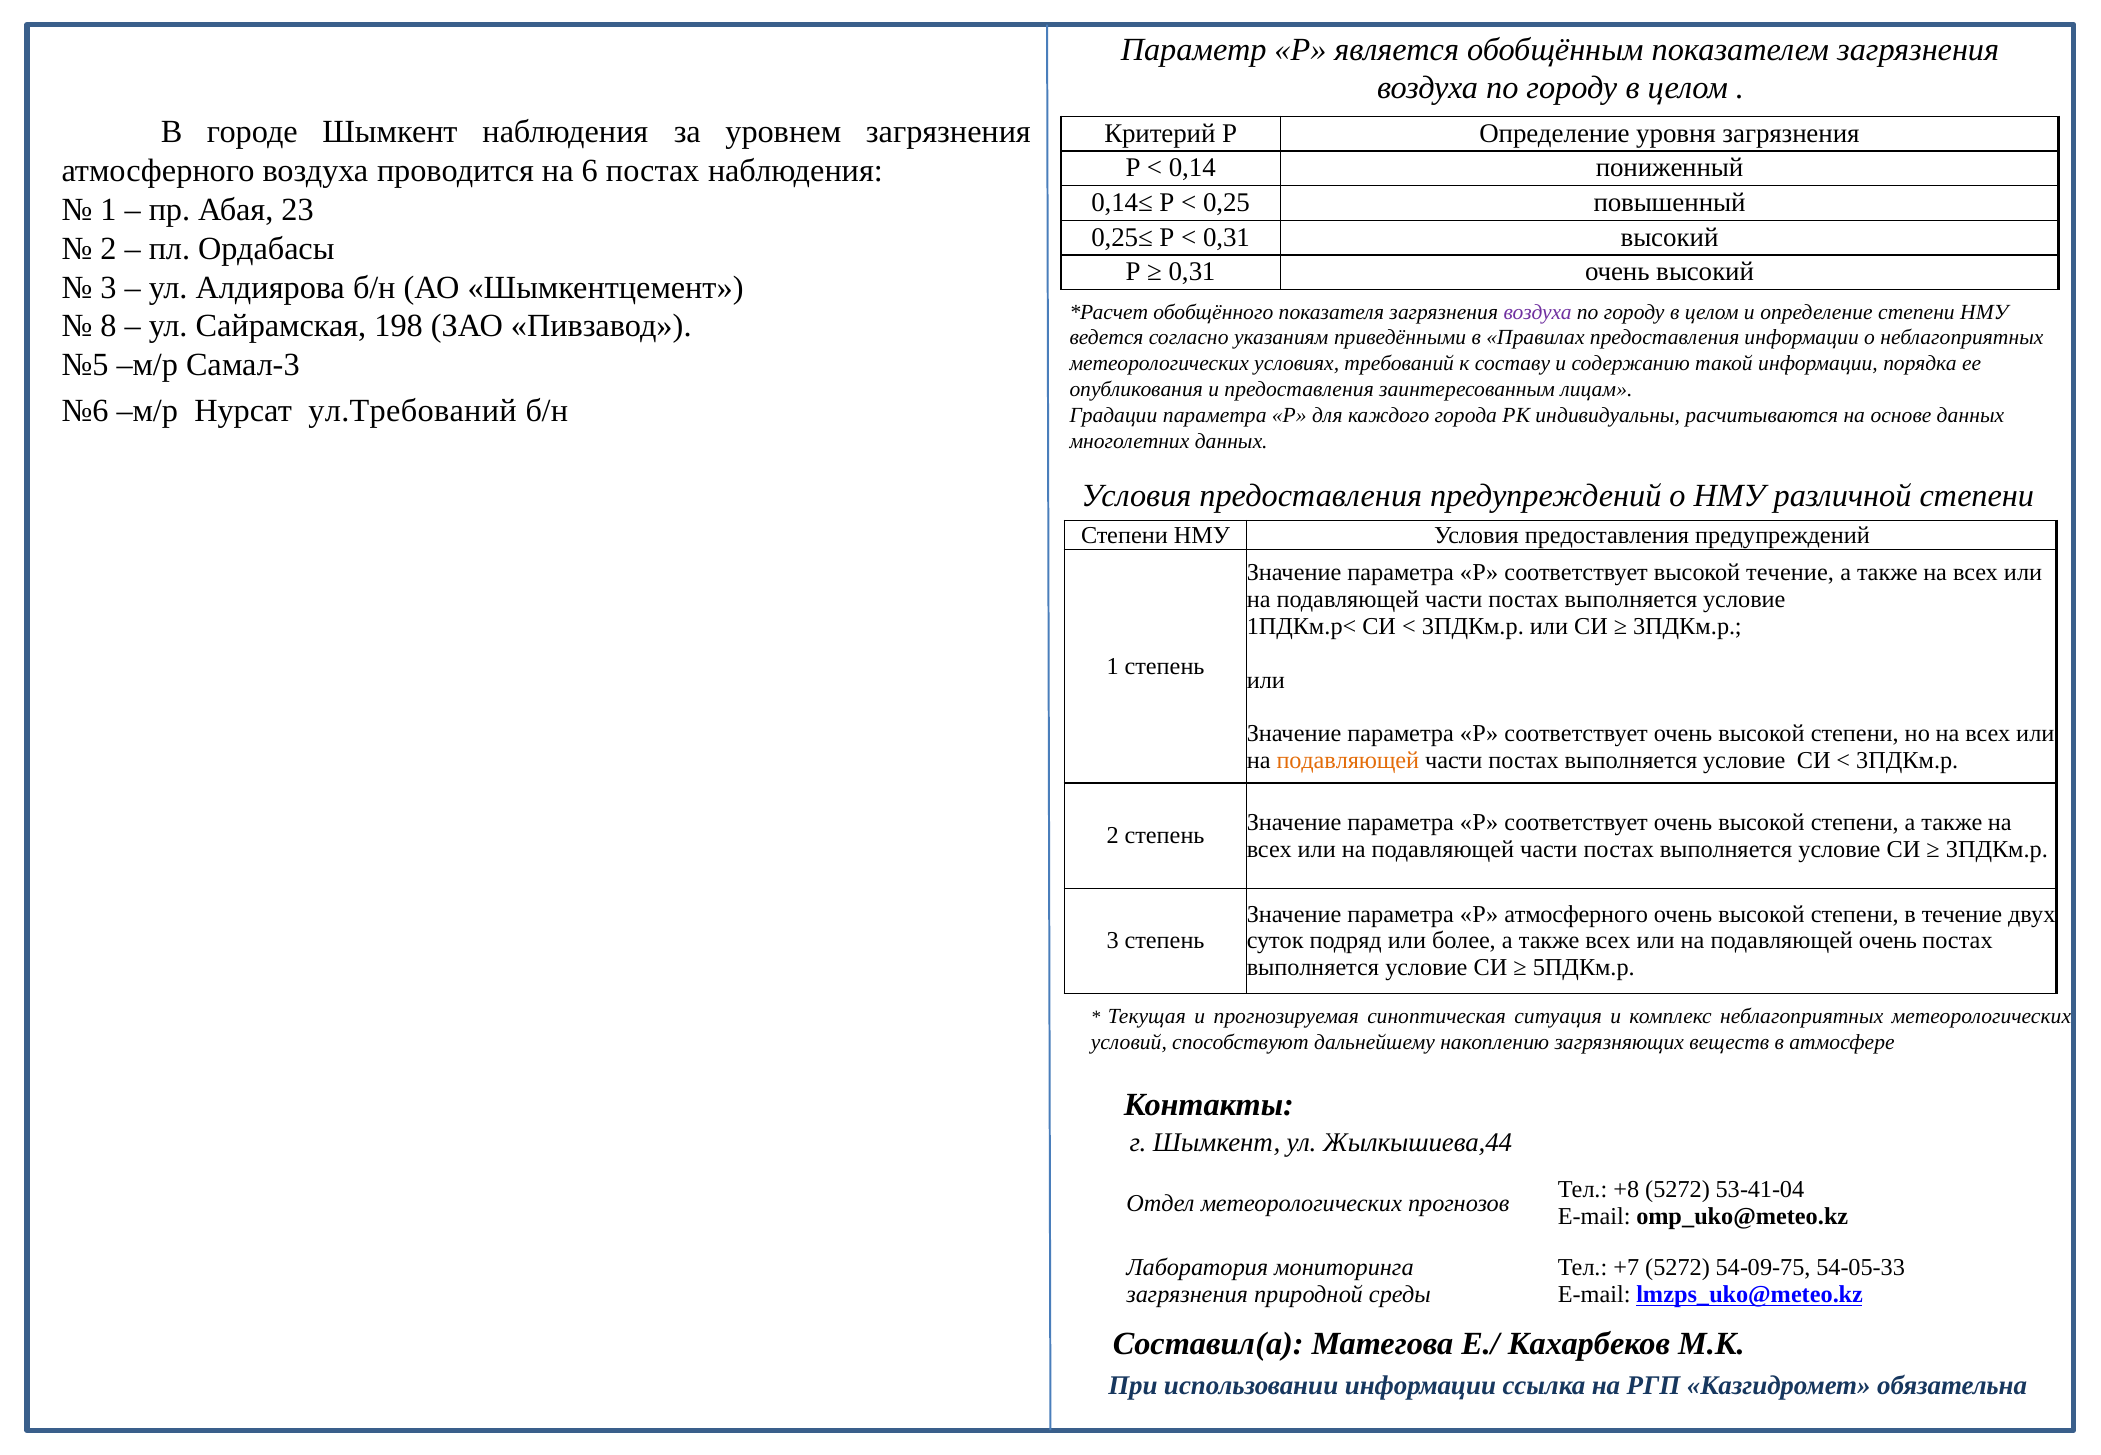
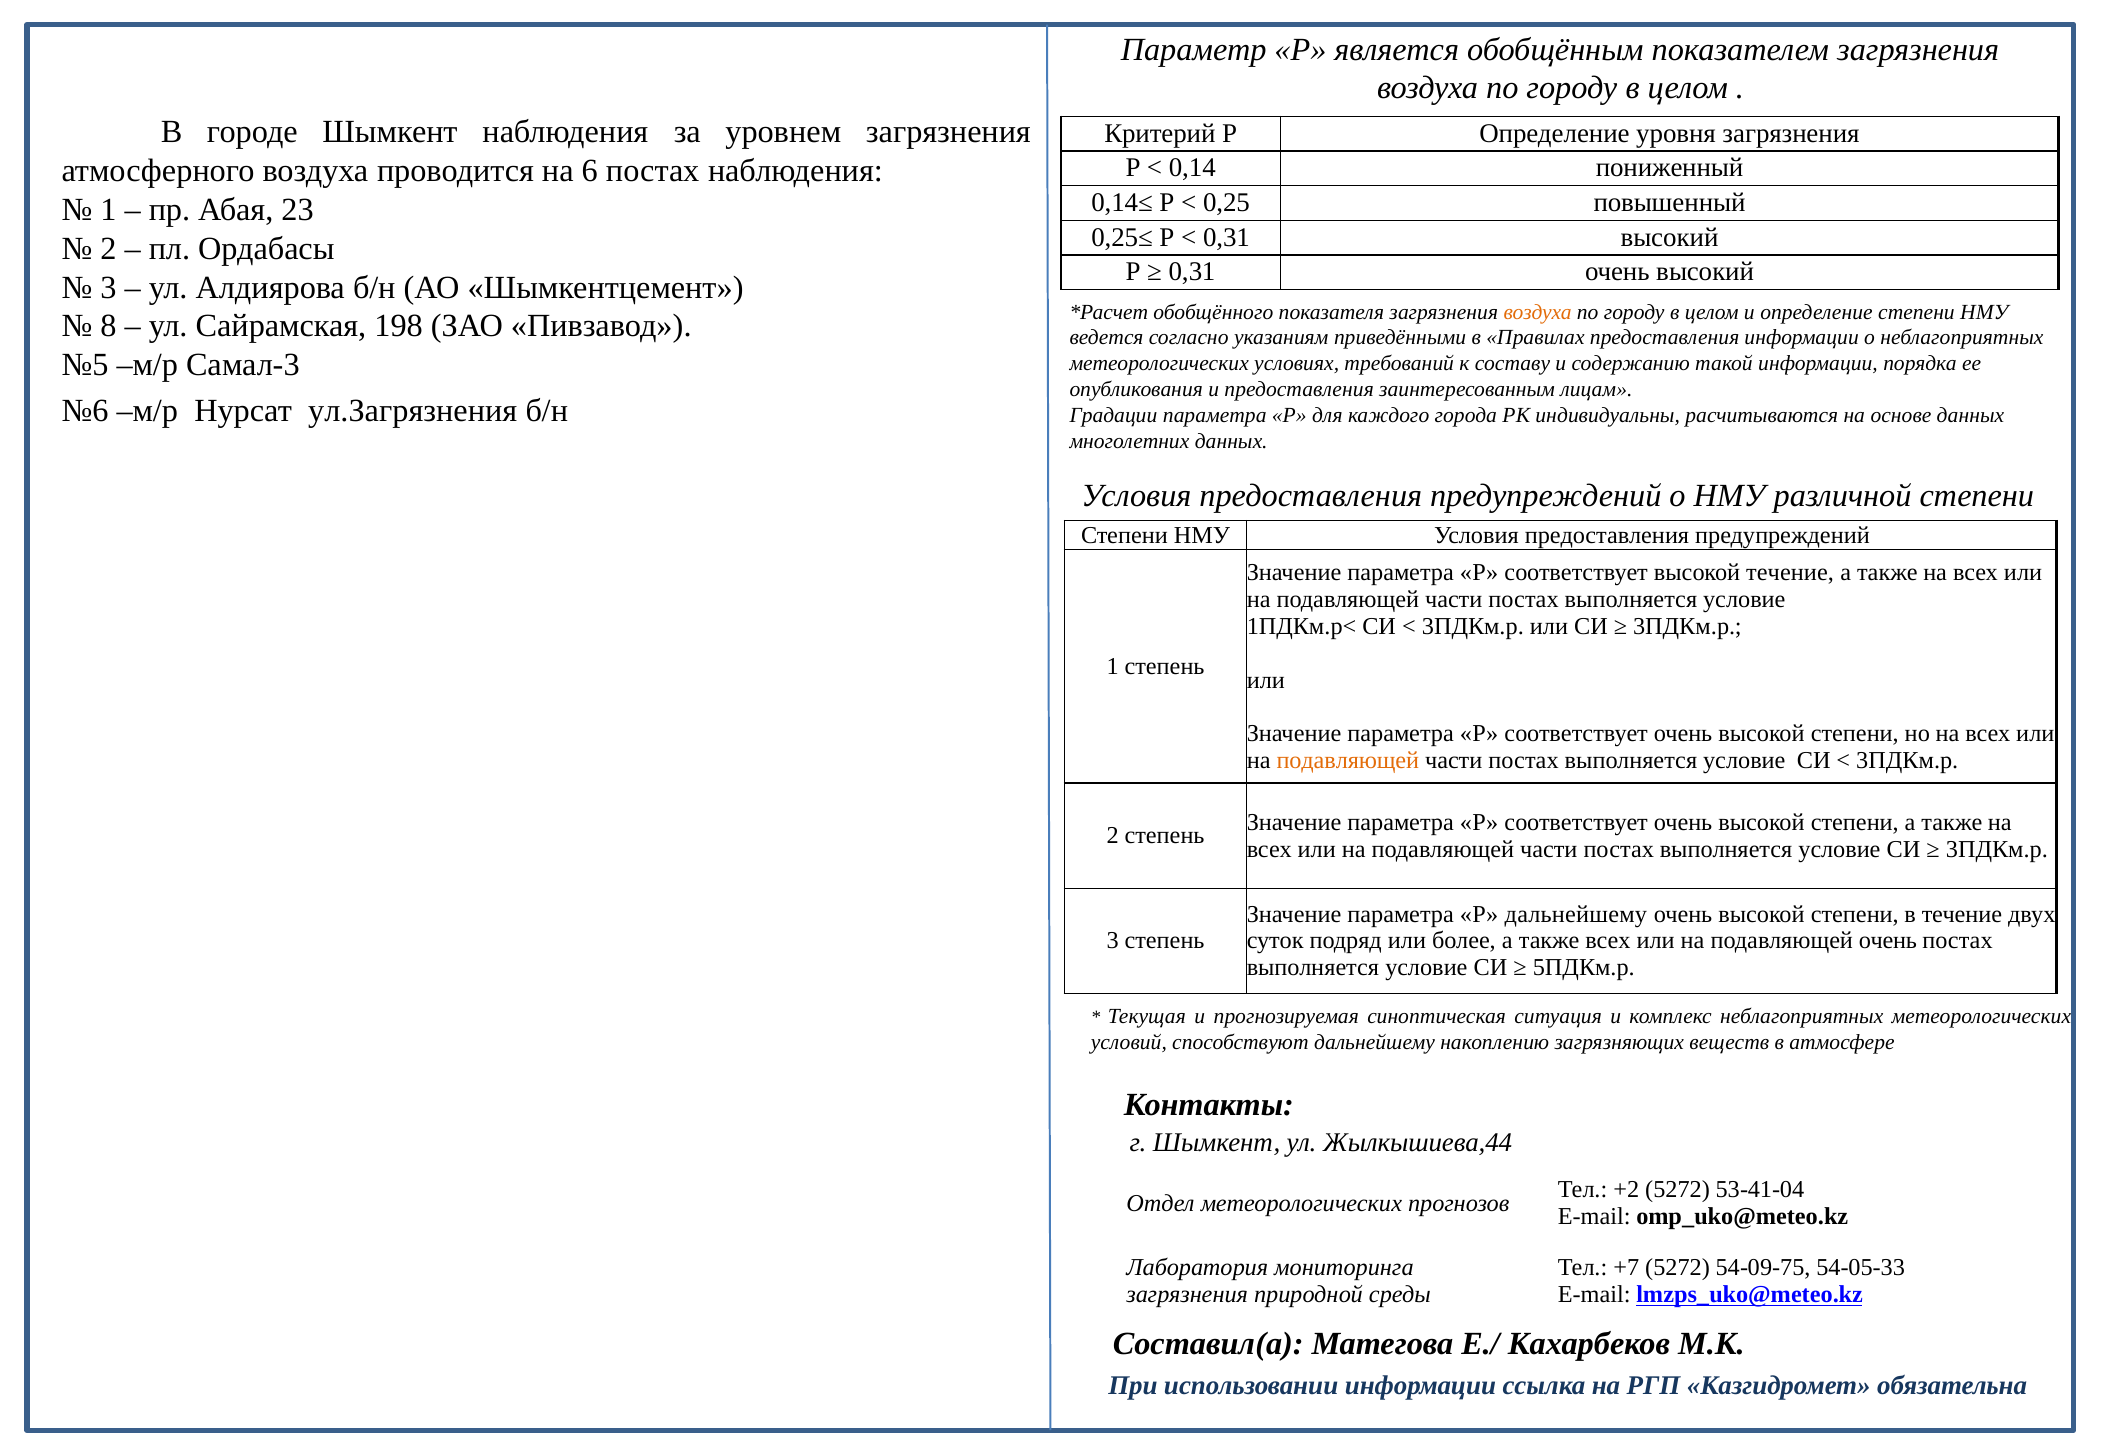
воздуха colour: purple -> orange (1538, 312)
ул.Требований: ул.Требований -> ул.Загрязнения (413, 410)
Р атмосферного: атмосферного -> дальнейшему (1576, 914)
+8: +8 -> +2 (1626, 1190)
